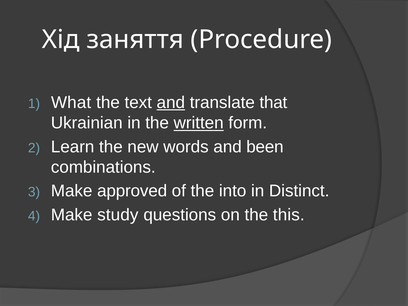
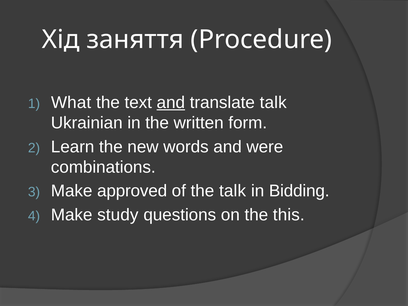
translate that: that -> talk (273, 103)
written underline: present -> none (199, 123)
been: been -> were (265, 147)
the into: into -> talk (233, 191)
Distinct: Distinct -> Bidding (299, 191)
